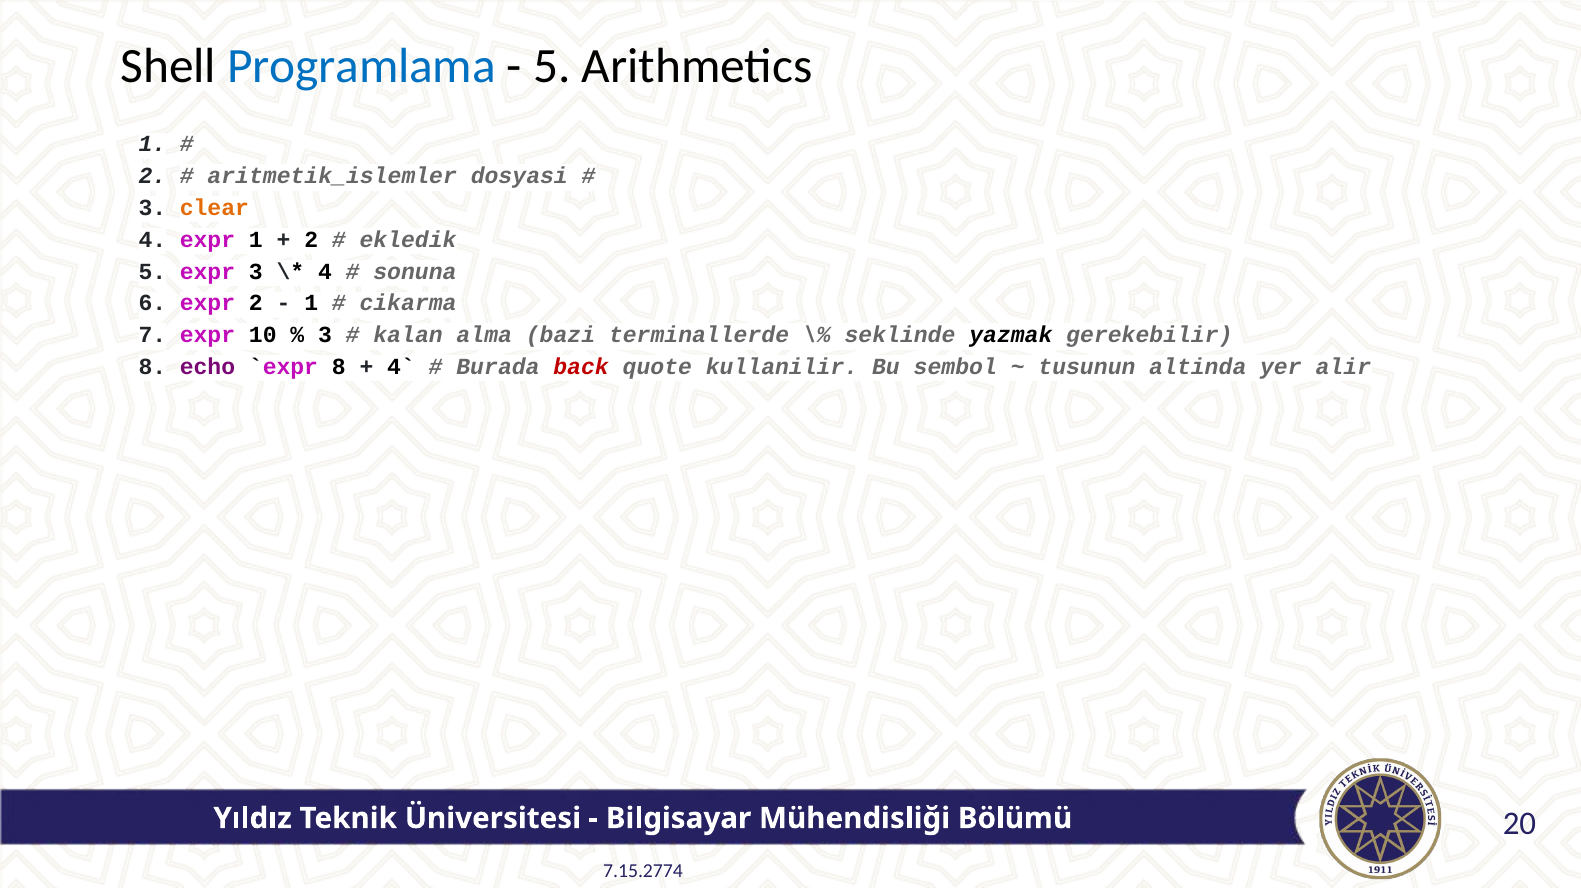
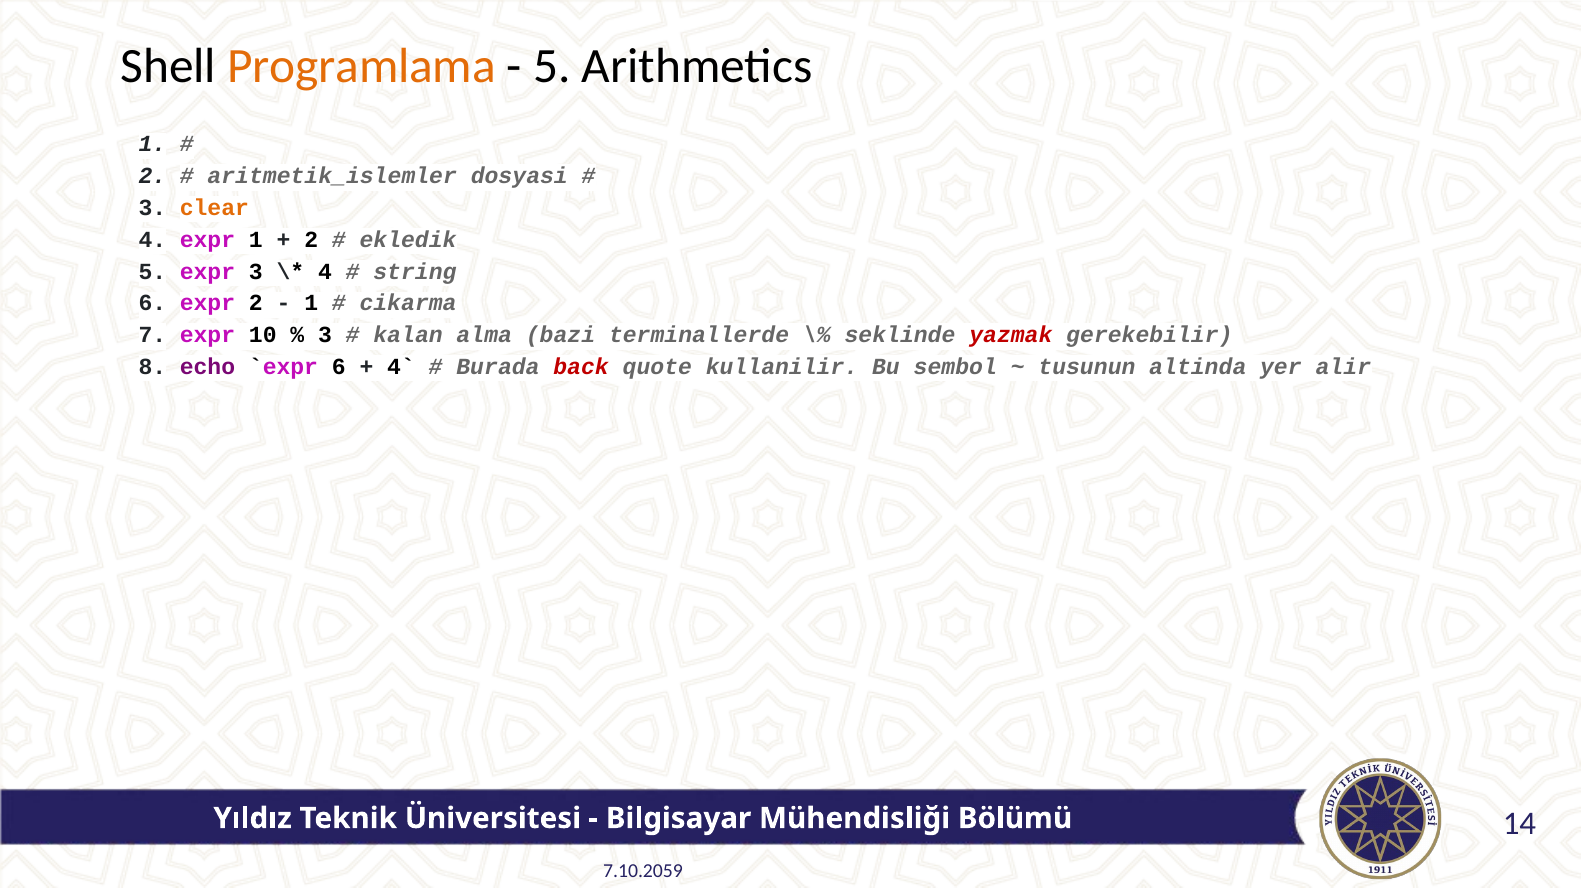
Programlama colour: blue -> orange (362, 66)
sonuna: sonuna -> string (415, 272)
yazmak colour: black -> red (1011, 335)
8: 8 -> 6 (339, 367)
20: 20 -> 14 (1519, 824)
7.15.2774: 7.15.2774 -> 7.10.2059 (643, 871)
